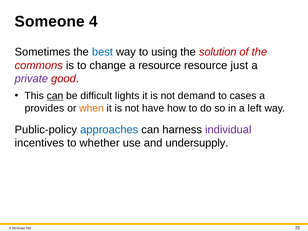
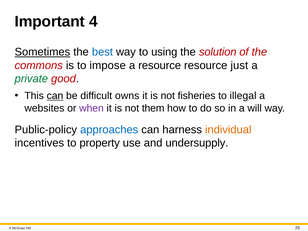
Someone: Someone -> Important (50, 22)
Sometimes underline: none -> present (42, 52)
change: change -> impose (108, 65)
private colour: purple -> green (31, 79)
lights: lights -> owns (127, 96)
demand: demand -> fisheries (197, 96)
cases: cases -> illegal (243, 96)
provides: provides -> websites (44, 108)
when colour: orange -> purple (92, 108)
have: have -> them (153, 108)
left: left -> will (255, 108)
individual colour: purple -> orange (228, 130)
whether: whether -> property (100, 143)
